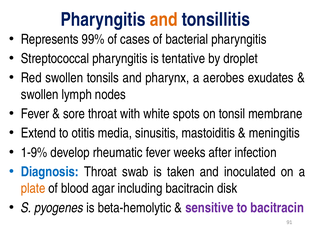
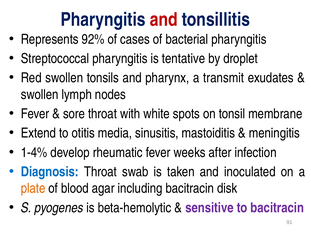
and colour: orange -> red (164, 20)
99%: 99% -> 92% (93, 39)
aerobes: aerobes -> transmit (224, 78)
1-9%: 1-9% -> 1-4% (34, 153)
